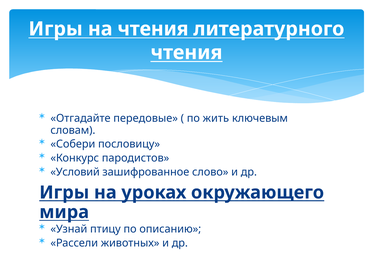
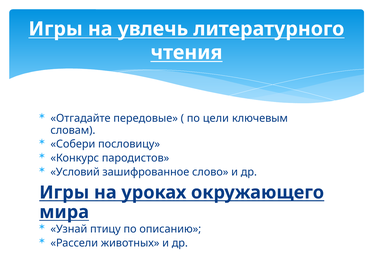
на чтения: чтения -> увлечь (153, 29)
жить: жить -> цели (216, 118)
